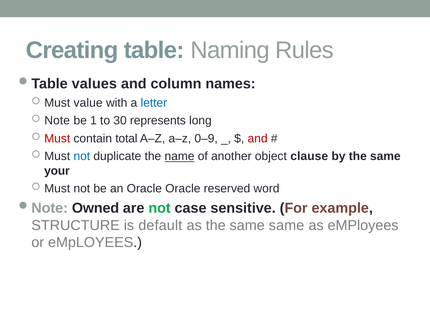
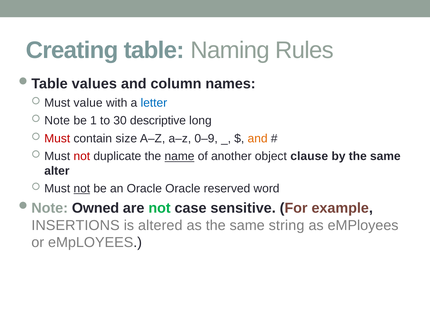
represents: represents -> descriptive (158, 120)
total: total -> size (126, 138)
and colour: red -> orange (258, 138)
not colour: blue -> red (82, 156)
your: your -> alter (57, 170)
not underline: none -> present (82, 188)
STRUCTURE: STRUCTURE -> INSERTIONS (76, 225)
default: default -> altered (160, 225)
same same: same -> string (287, 225)
